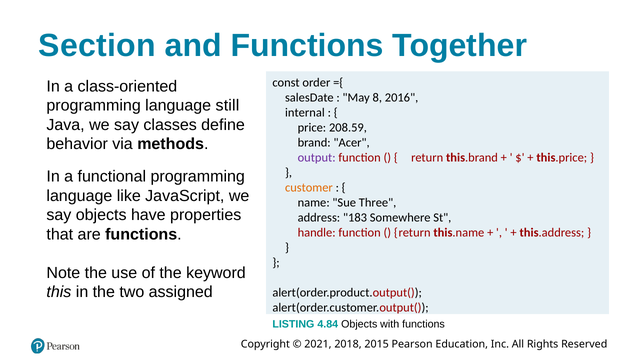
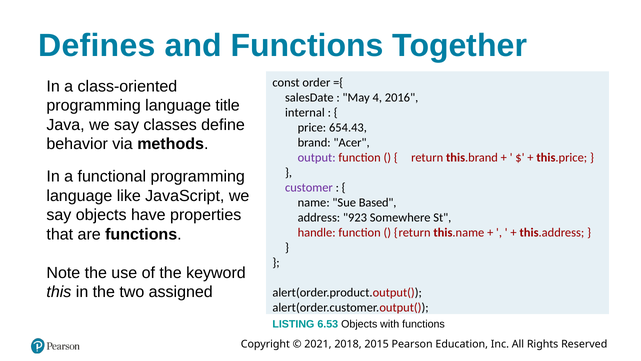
Section: Section -> Defines (97, 46)
8: 8 -> 4 (377, 98)
still: still -> title (228, 105)
208.59: 208.59 -> 654.43 (348, 128)
customer colour: orange -> purple (309, 187)
Three: Three -> Based (378, 202)
183: 183 -> 923 (355, 217)
4.84: 4.84 -> 6.53 (328, 324)
